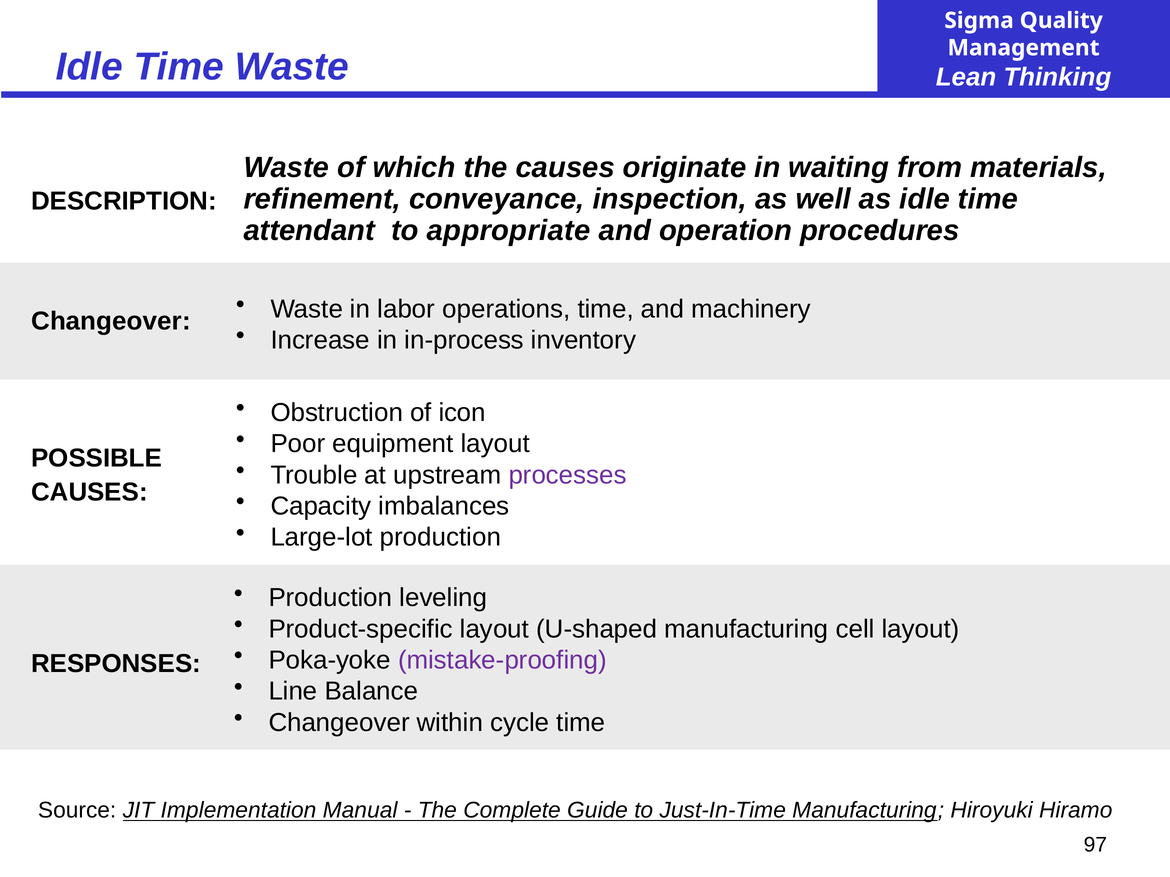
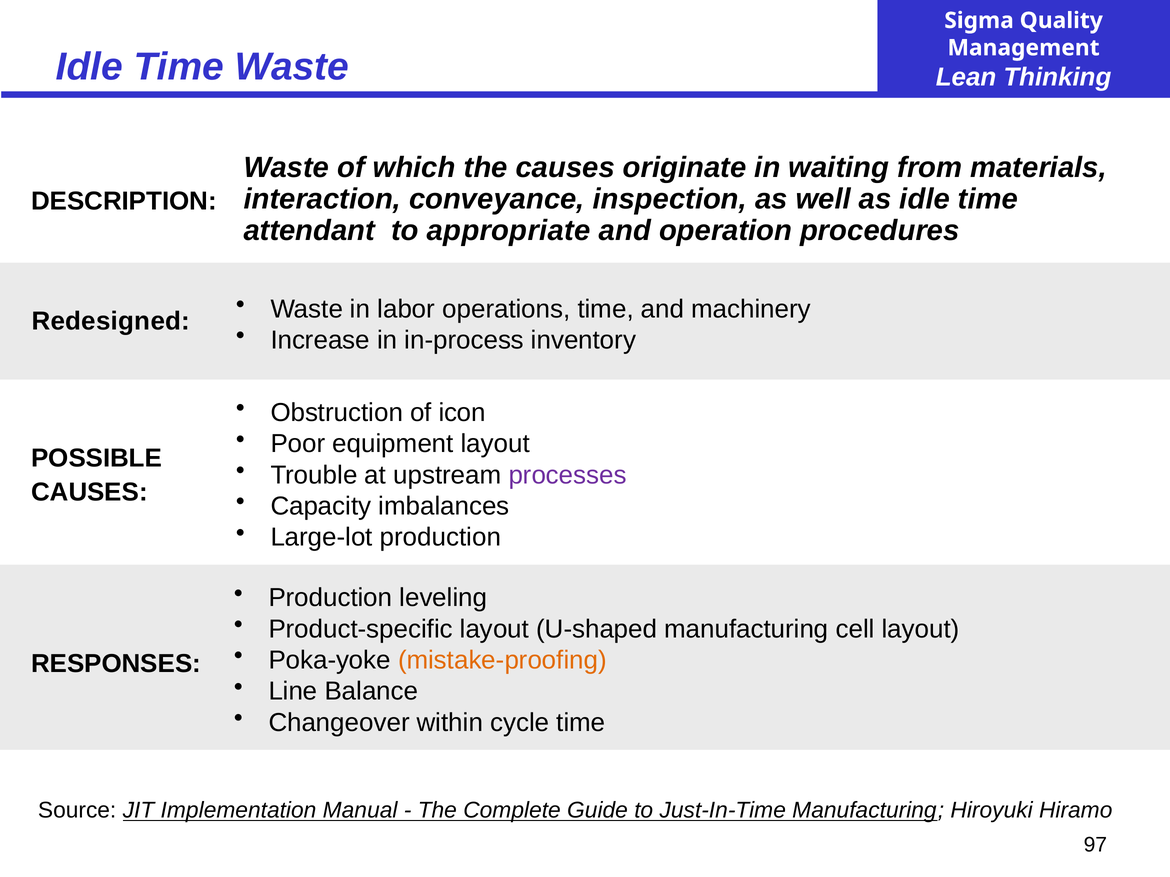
refinement: refinement -> interaction (322, 199)
Changeover: Changeover -> Redesigned (111, 321)
mistake-proofing colour: purple -> orange (502, 660)
